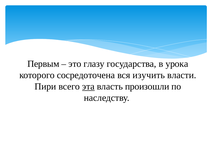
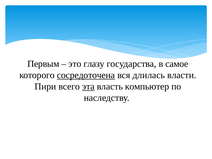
урока: урока -> самое (177, 64)
сосредоточена underline: none -> present (86, 75)
изучить: изучить -> длилась (149, 75)
произошли: произошли -> компьютер (147, 86)
